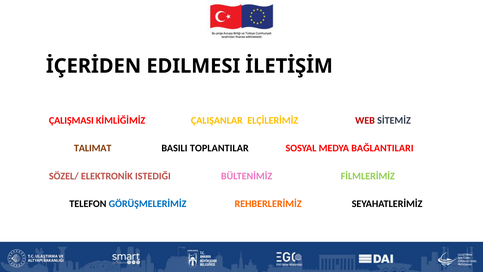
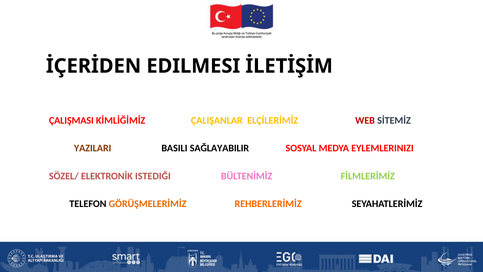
TALIMAT: TALIMAT -> YAZILARI (93, 148)
TOPLANTILAR: TOPLANTILAR -> SAĞLAYABILIR (219, 148)
BAĞLANTILARI: BAĞLANTILARI -> EYLEMLERINIZI (382, 148)
GÖRÜŞMELERİMİZ colour: blue -> orange (148, 204)
